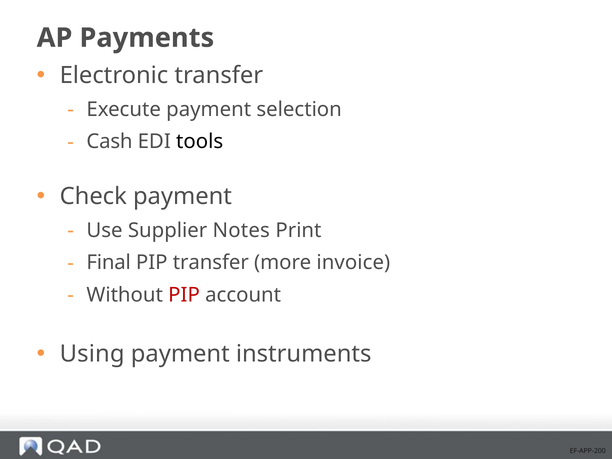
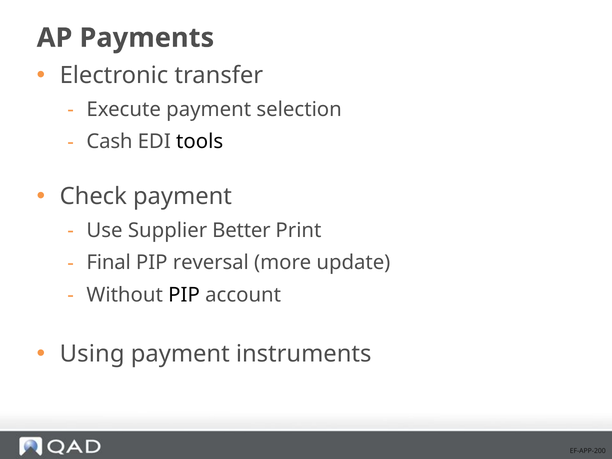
Notes: Notes -> Better (241, 231)
PIP transfer: transfer -> reversal (211, 263)
invoice: invoice -> update (353, 263)
PIP colour: red -> black (184, 295)
